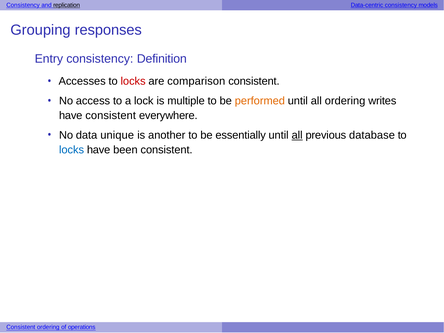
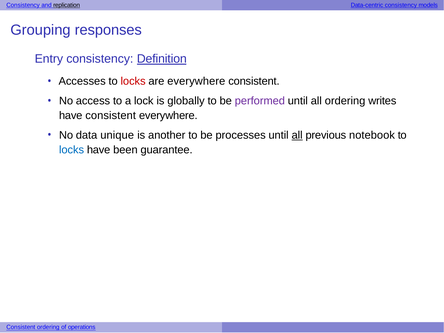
Definition underline: none -> present (162, 59)
are comparison: comparison -> everywhere (196, 81)
multiple: multiple -> globally (186, 101)
performed colour: orange -> purple (260, 101)
essentially: essentially -> processes (241, 135)
database: database -> notebook (372, 135)
been consistent: consistent -> guarantee (167, 150)
